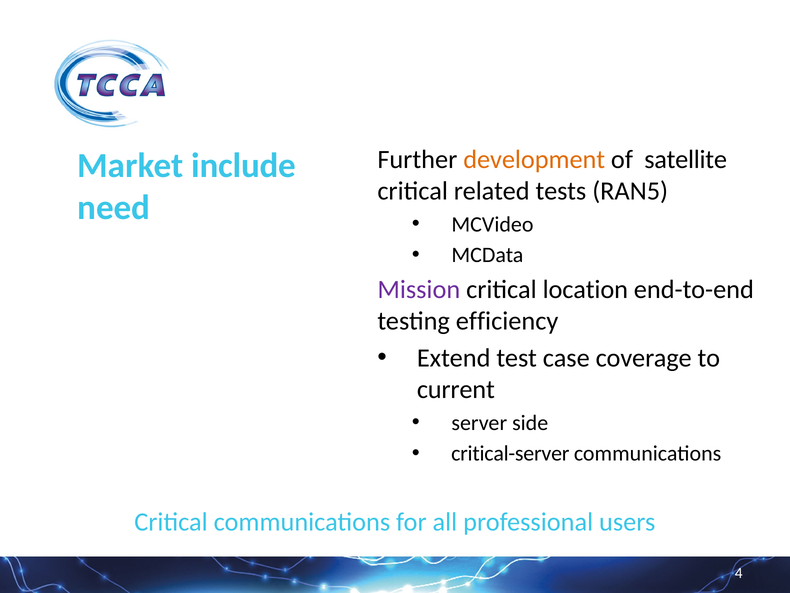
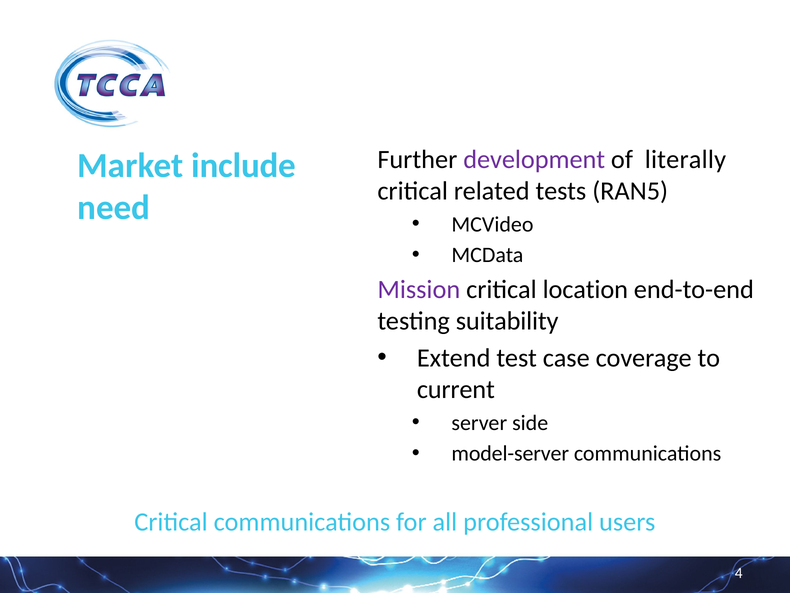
development colour: orange -> purple (534, 159)
satellite: satellite -> literally (685, 159)
efficiency: efficiency -> suitability (507, 321)
critical-server: critical-server -> model-server (510, 453)
